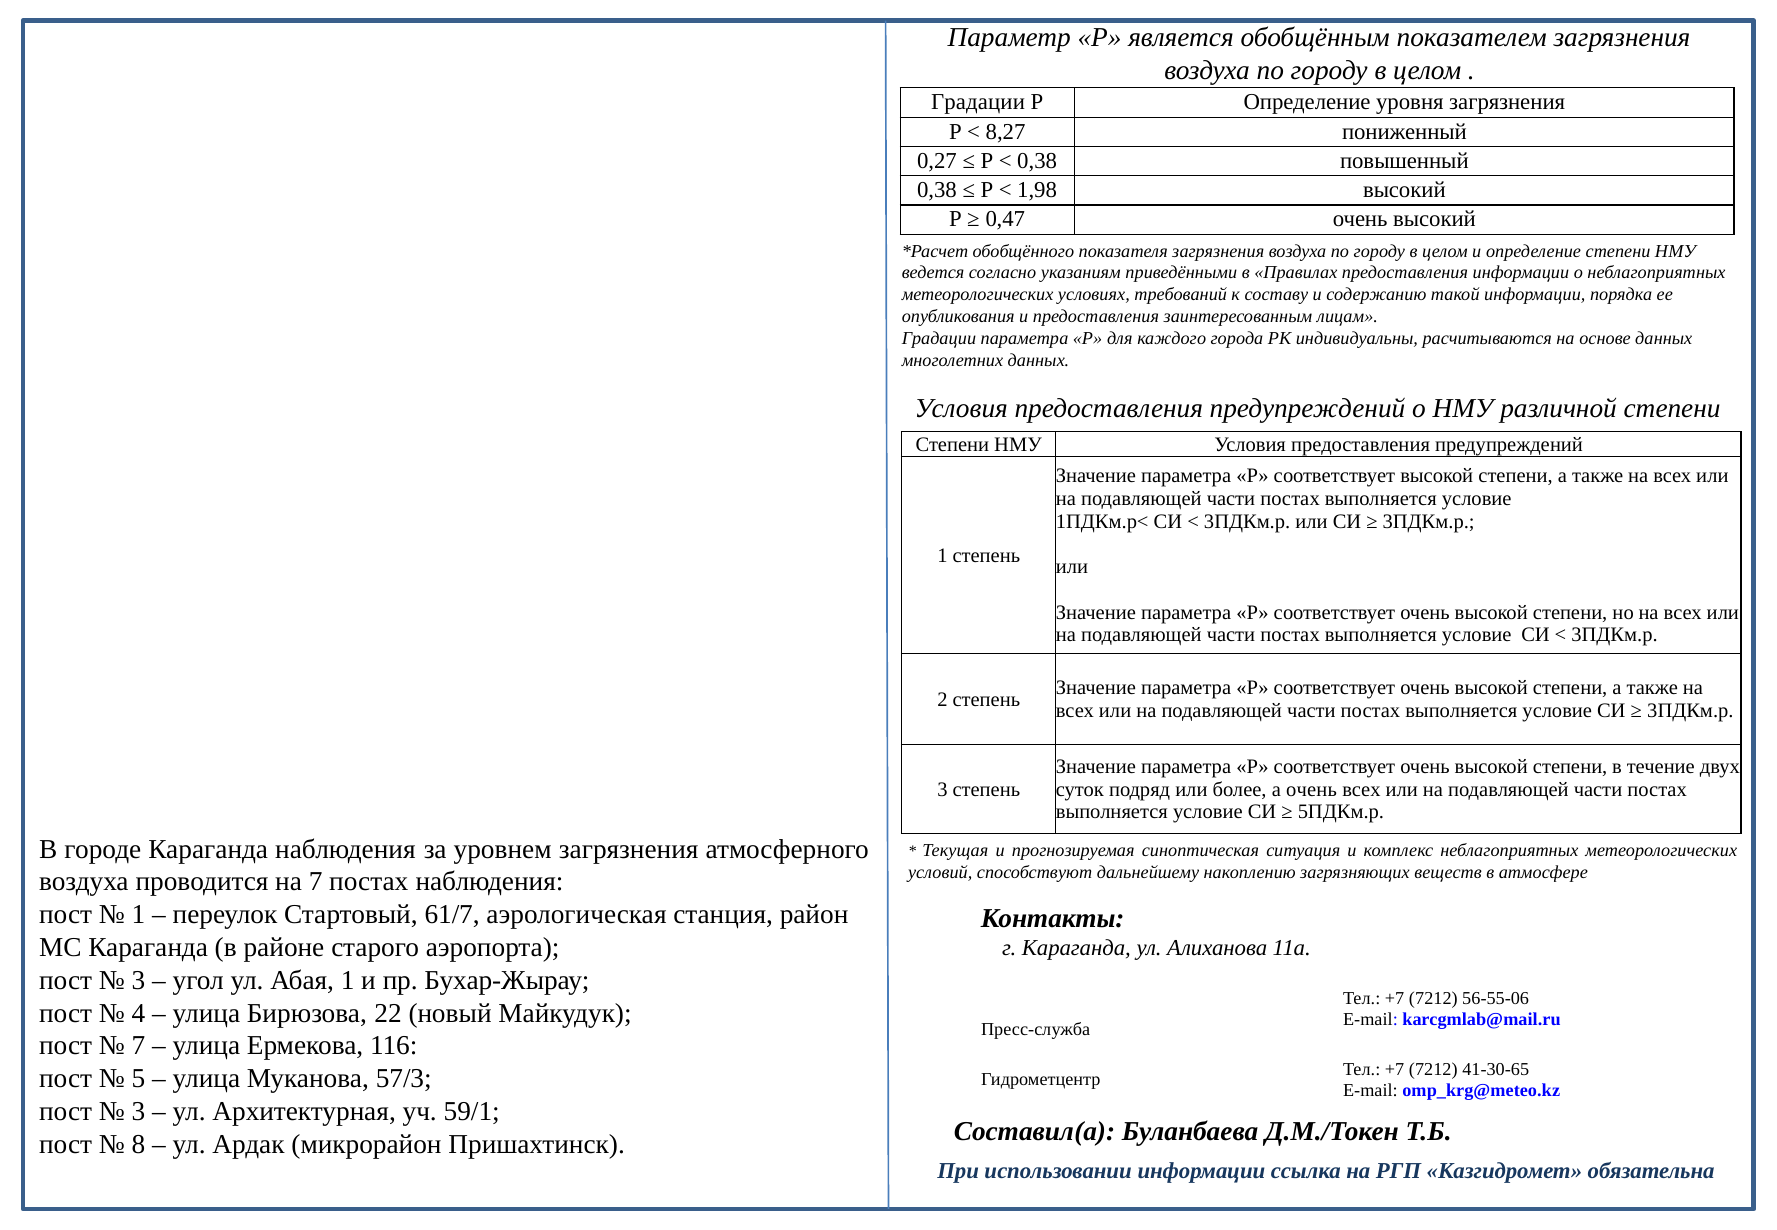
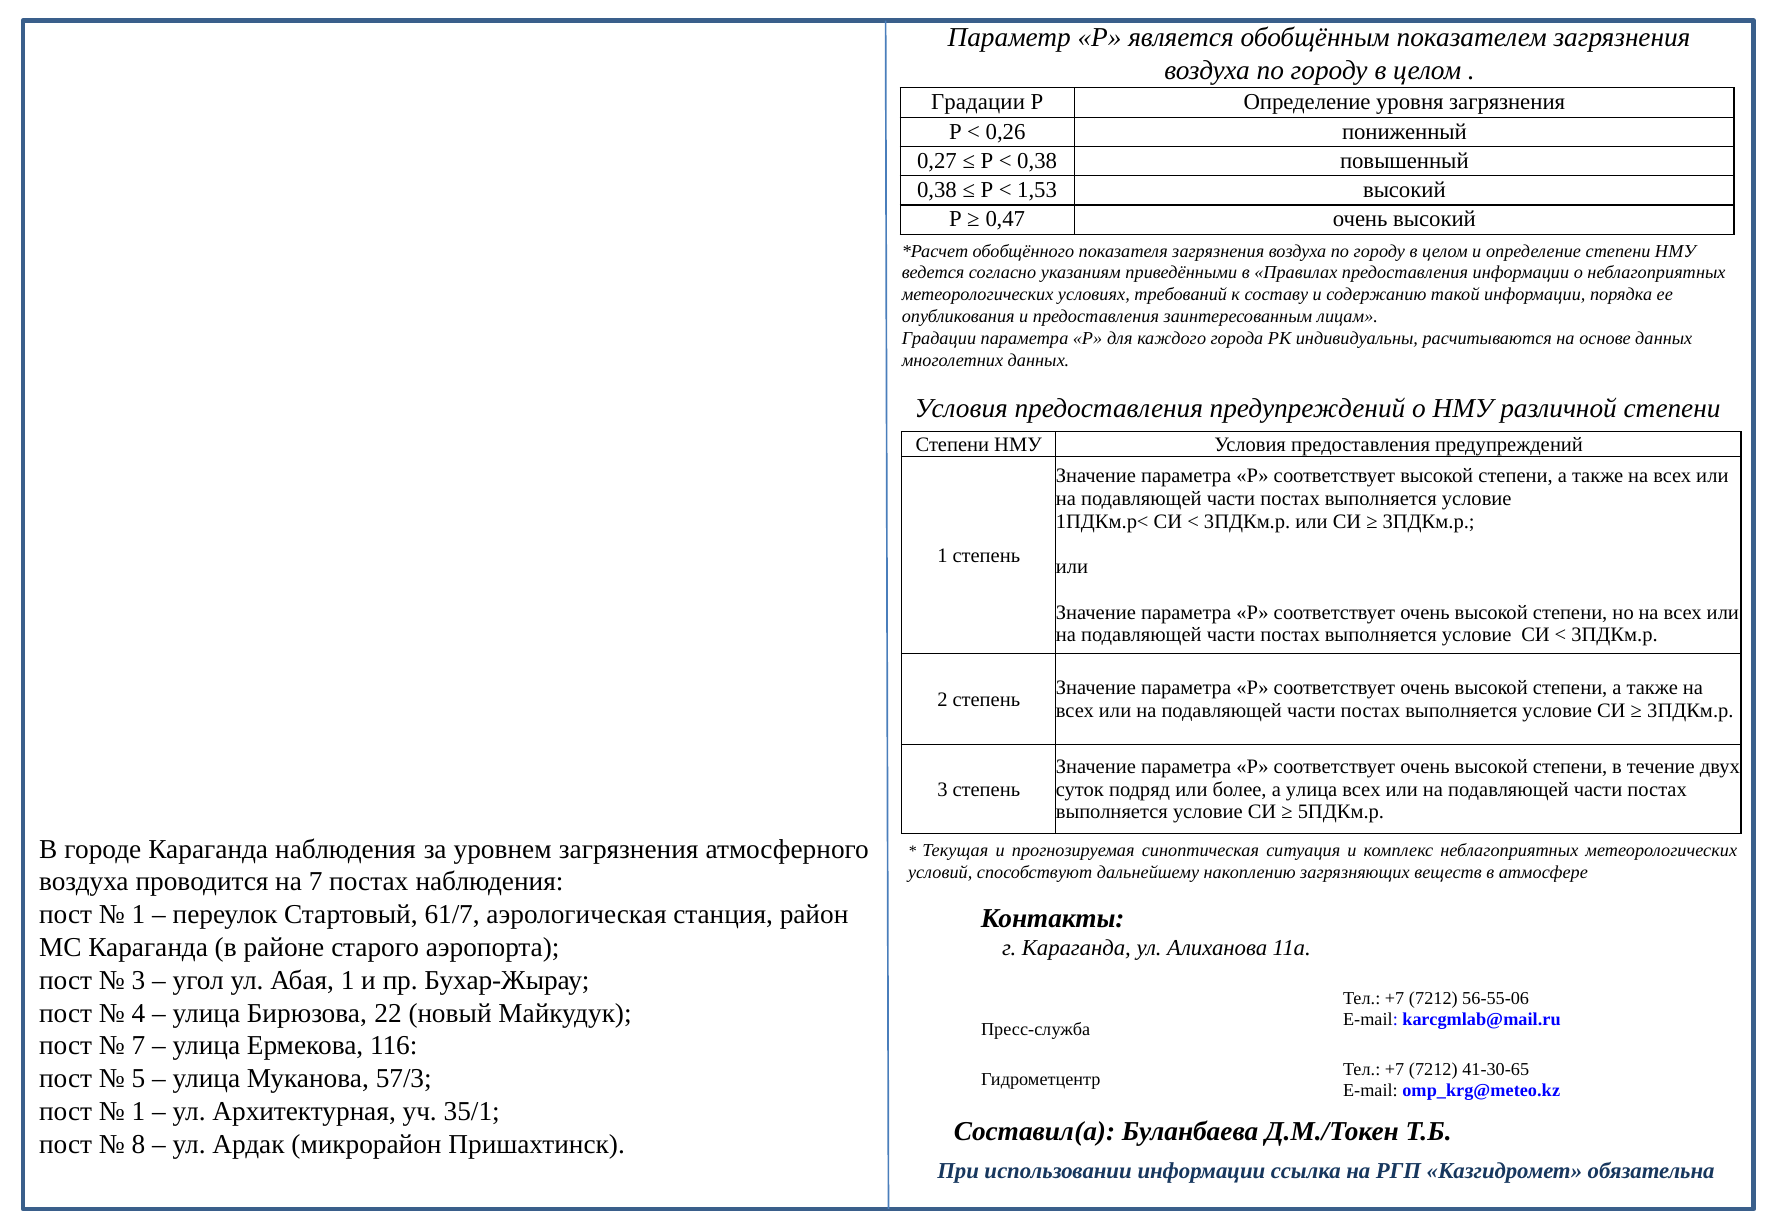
8,27: 8,27 -> 0,26 (1006, 132)
1,98: 1,98 -> 1,53 (1037, 190)
а очень: очень -> улица (1312, 790)
3: 3 -> 1 (139, 1112)
59/1: 59/1 -> 35/1 (472, 1112)
